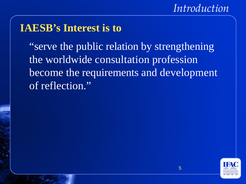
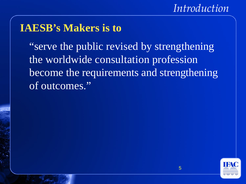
Interest: Interest -> Makers (81, 28)
relation: relation -> revised (122, 46)
and development: development -> strengthening (189, 73)
reflection: reflection -> outcomes (66, 86)
